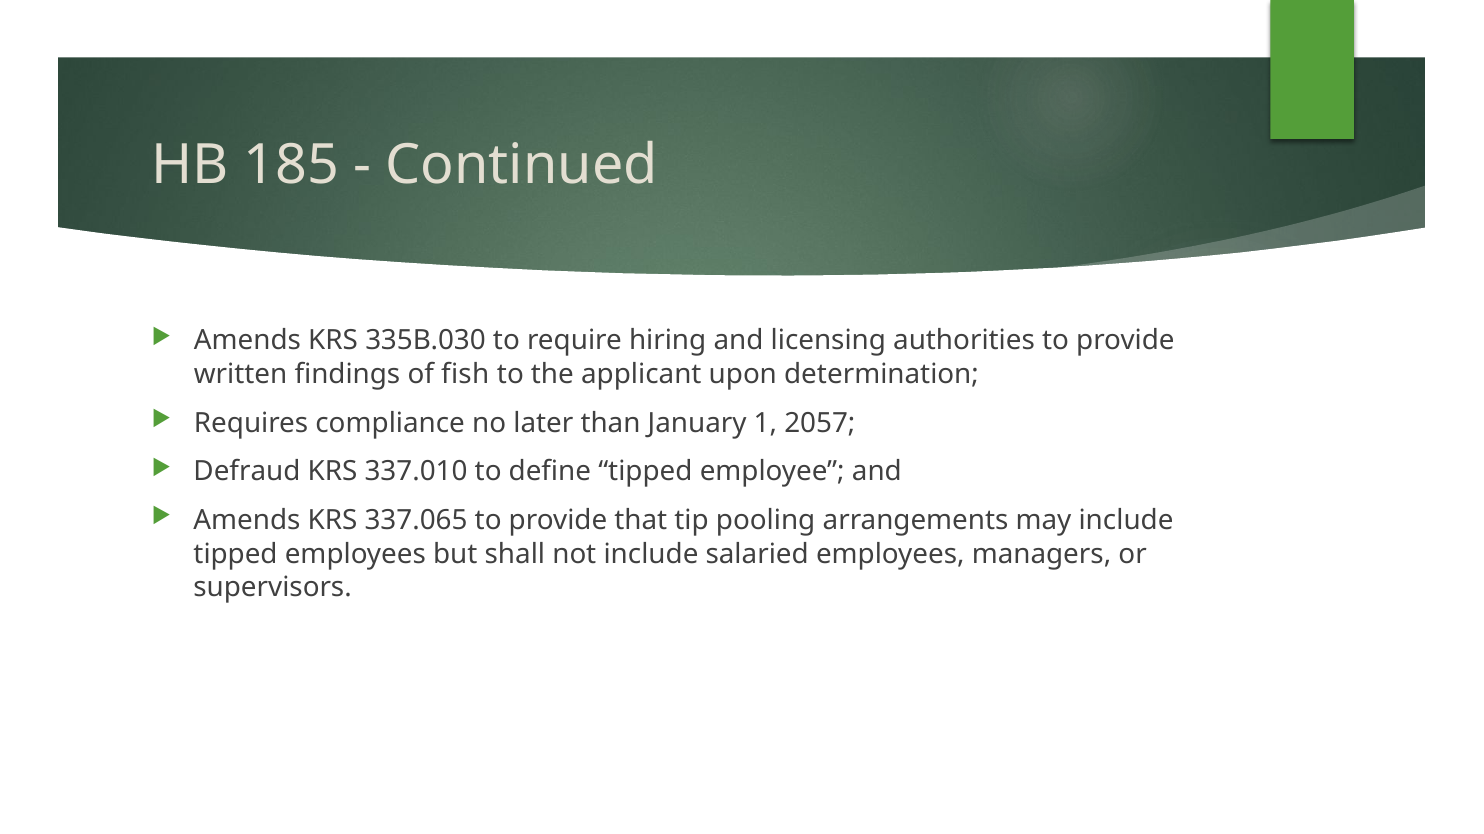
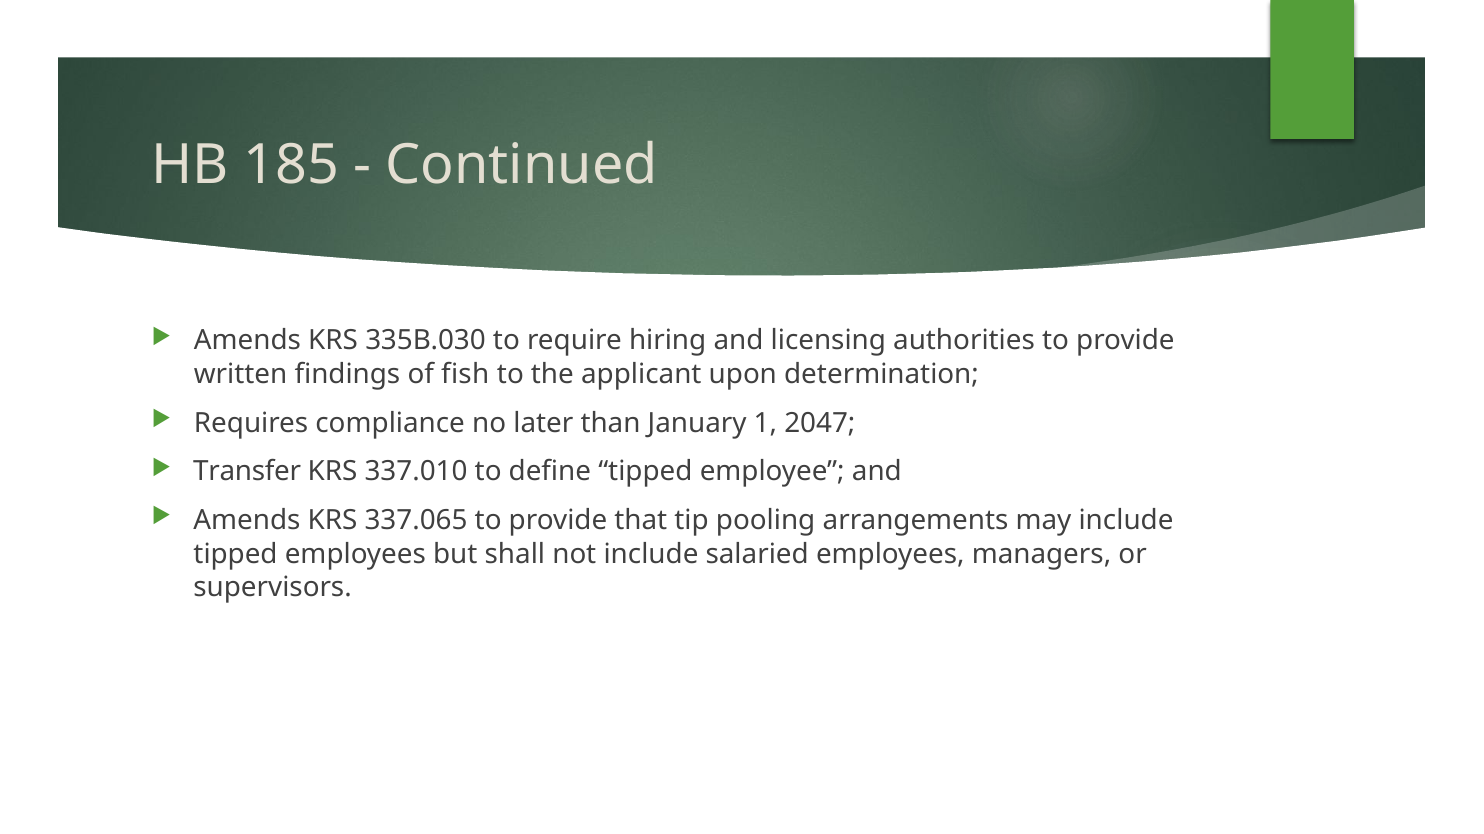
2057: 2057 -> 2047 (820, 423)
Defraud: Defraud -> Transfer (247, 472)
